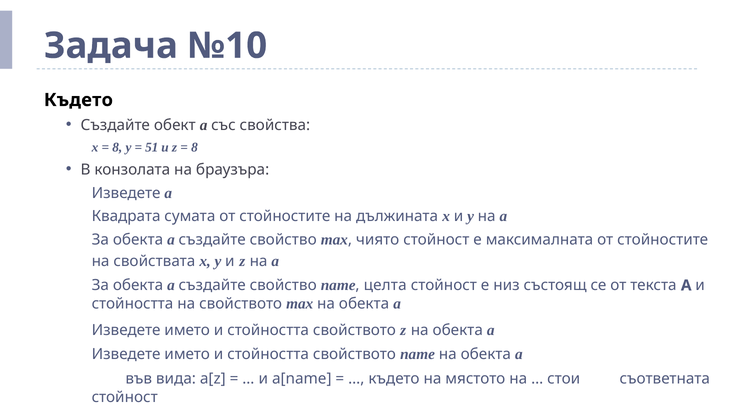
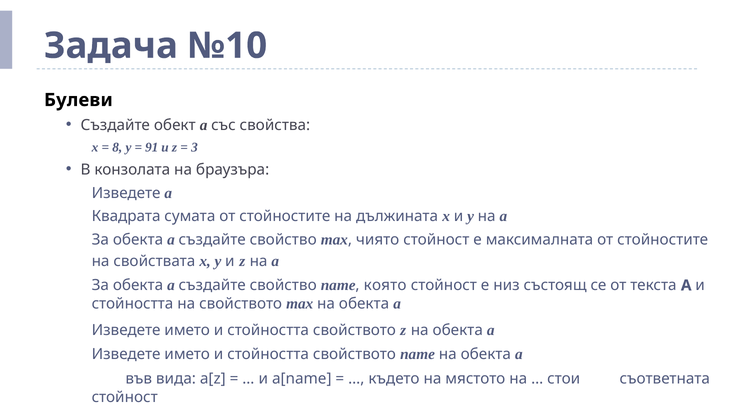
Където: Където -> Булеви (78, 100)
51: 51 -> 91 (152, 147)
8: 8 -> 3 (194, 147)
целта: целта -> която (385, 285)
